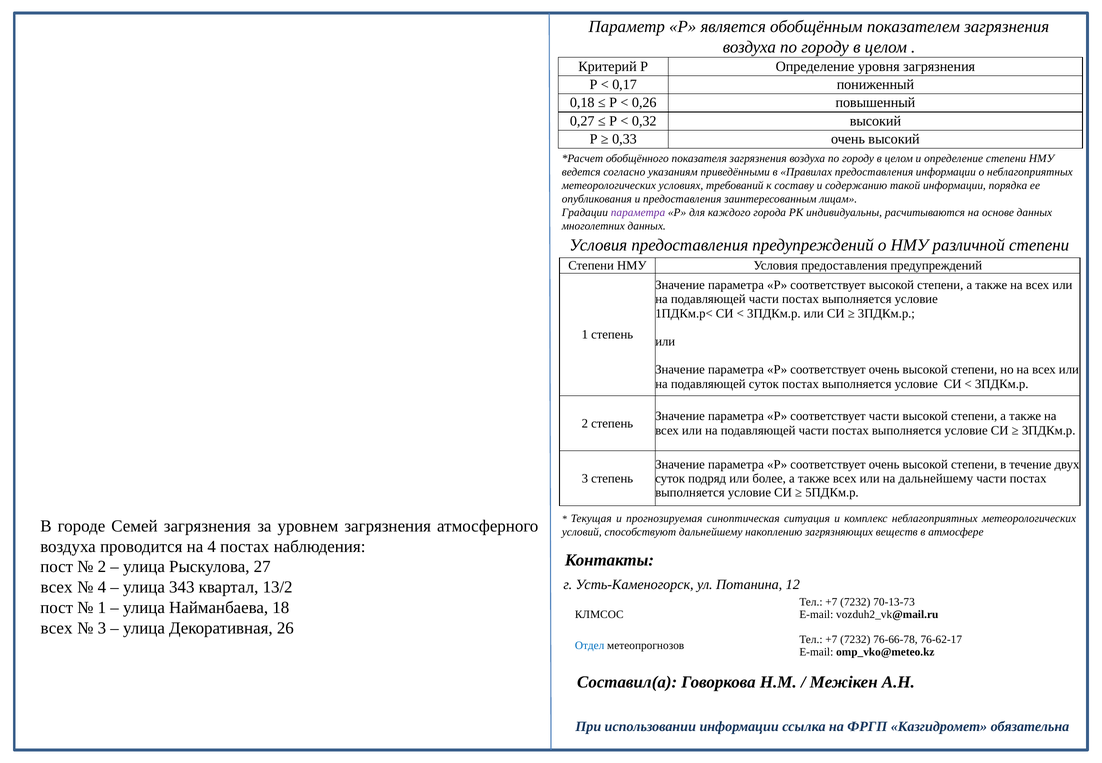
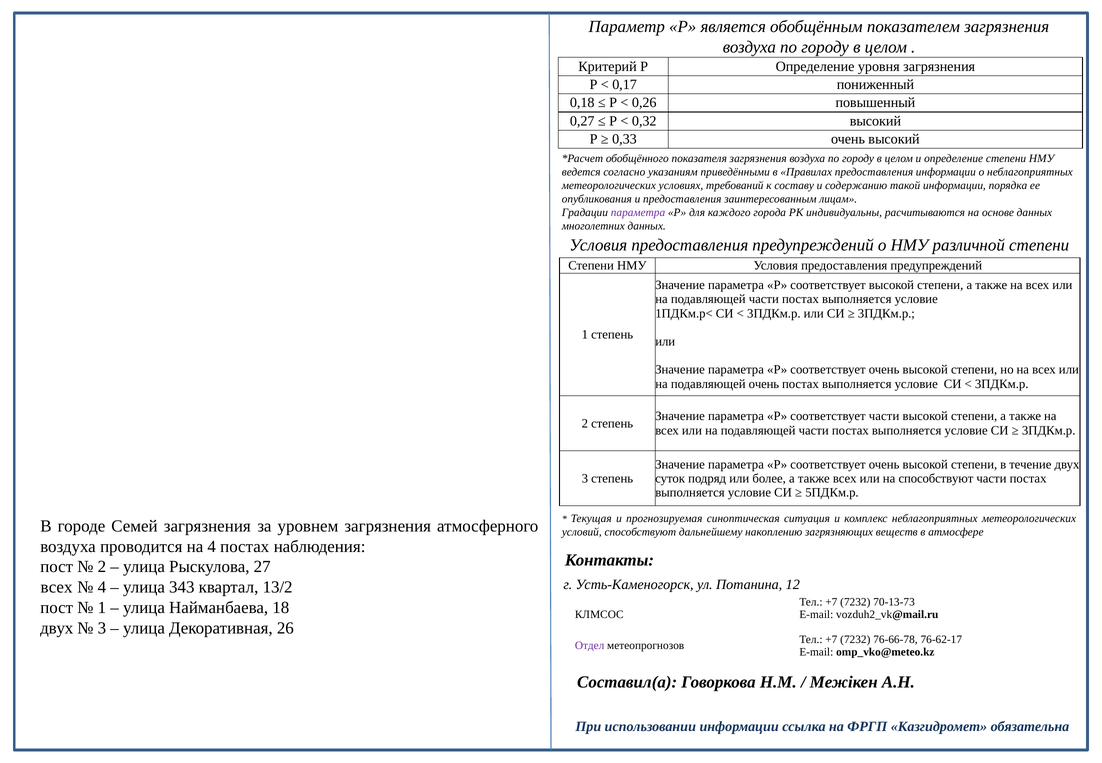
подавляющей суток: суток -> очень (764, 384)
на дальнейшему: дальнейшему -> способствуют (936, 478)
всех: всех -> двух (57, 628)
Отдел colour: blue -> purple (590, 646)
